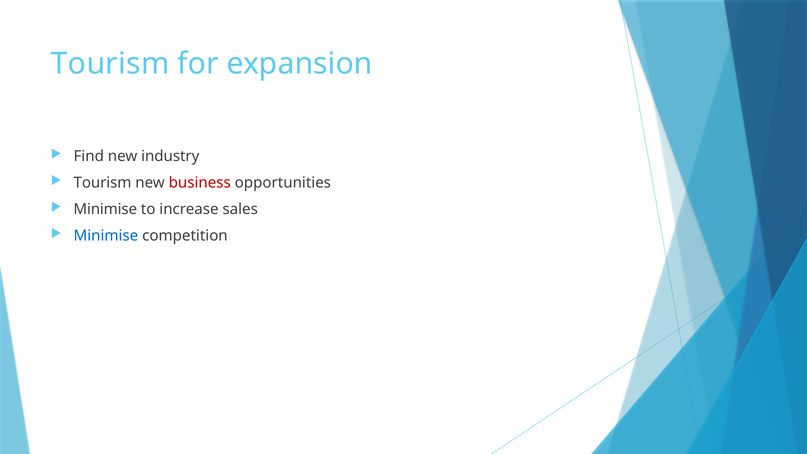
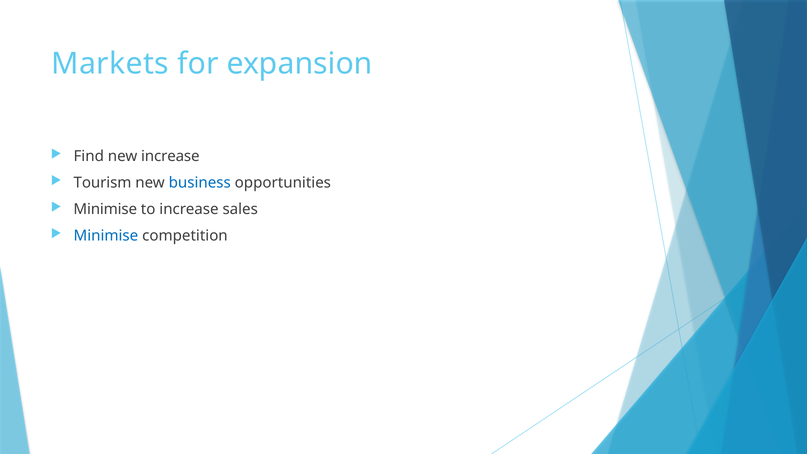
Tourism: Tourism -> Markets (110, 64)
new industry: industry -> increase (170, 156)
business colour: red -> blue (200, 183)
